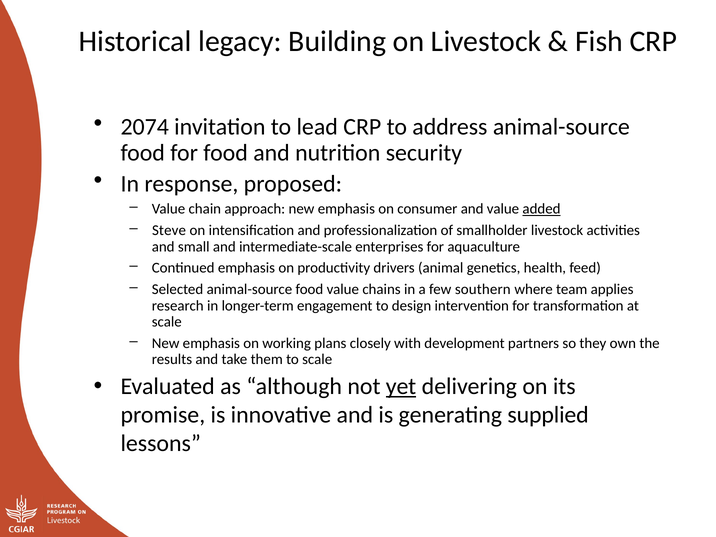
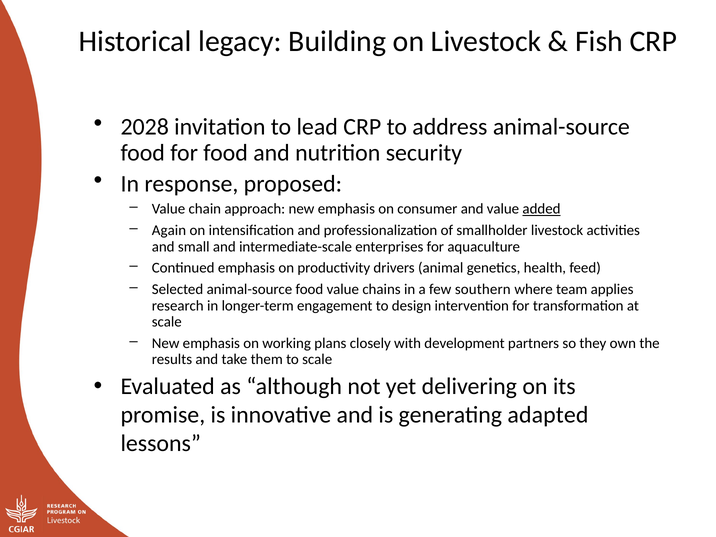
2074: 2074 -> 2028 (145, 127)
Steve: Steve -> Again (169, 230)
yet underline: present -> none (401, 387)
supplied: supplied -> adapted (548, 415)
